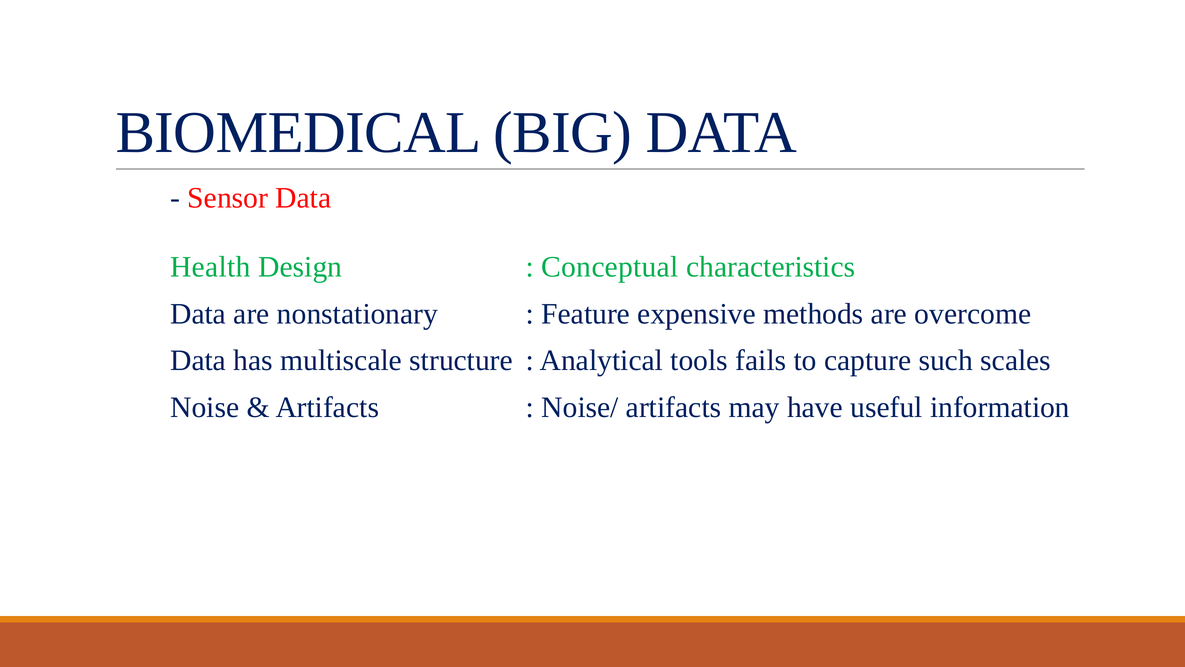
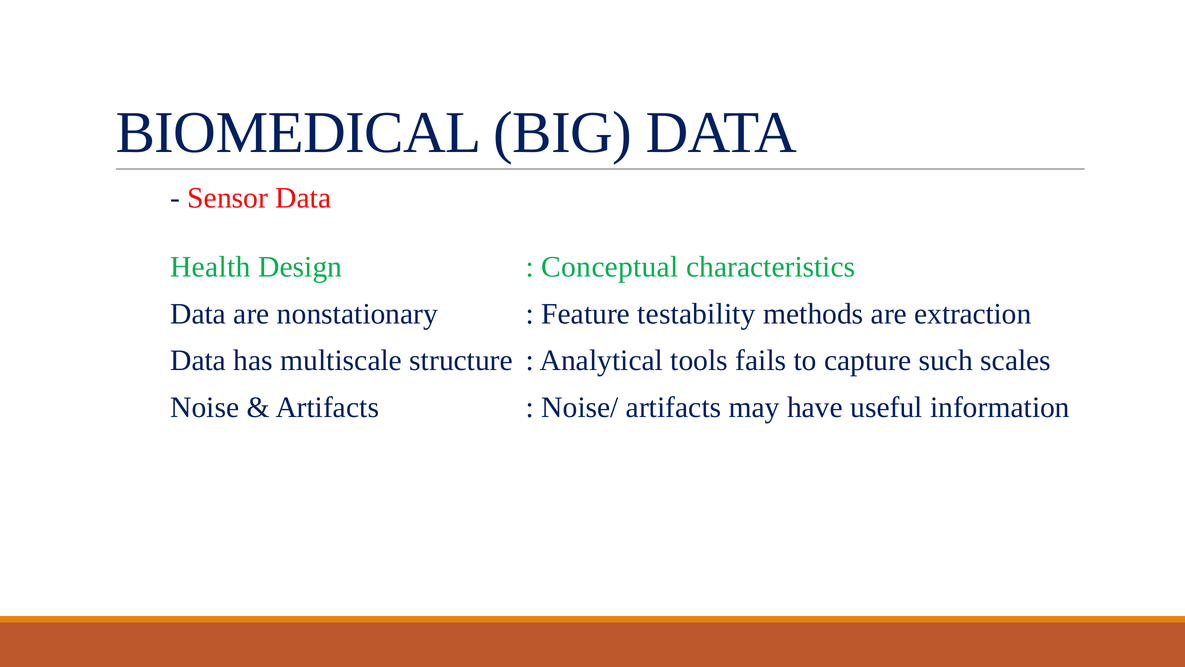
expensive: expensive -> testability (697, 314)
overcome: overcome -> extraction (973, 314)
